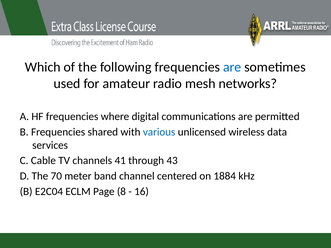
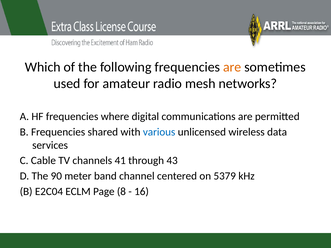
are colour: blue -> orange (232, 67)
70: 70 -> 90 (56, 176)
1884: 1884 -> 5379 (225, 176)
